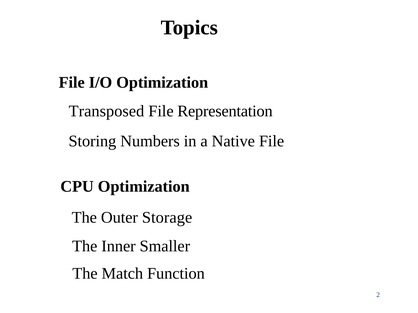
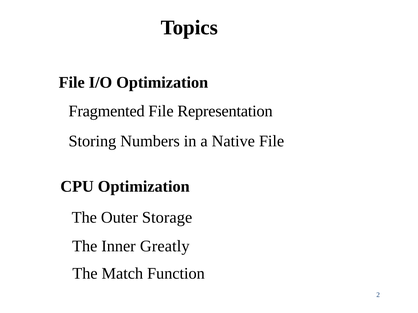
Transposed: Transposed -> Fragmented (107, 111)
Smaller: Smaller -> Greatly (165, 247)
